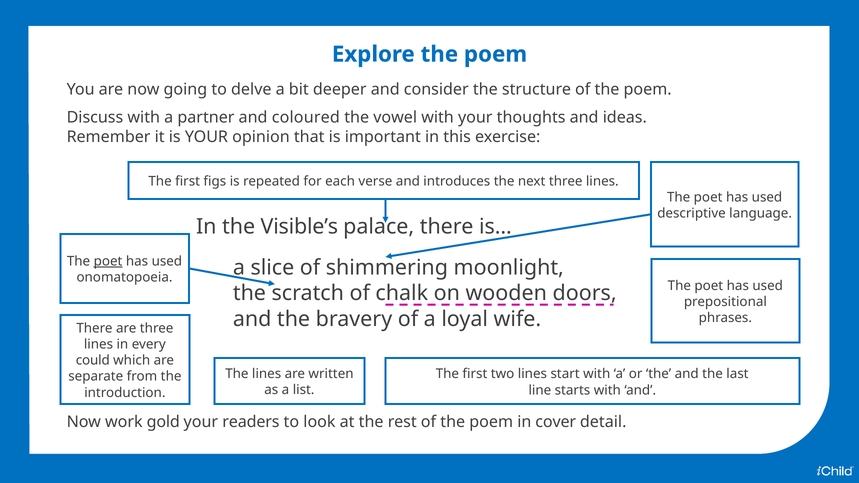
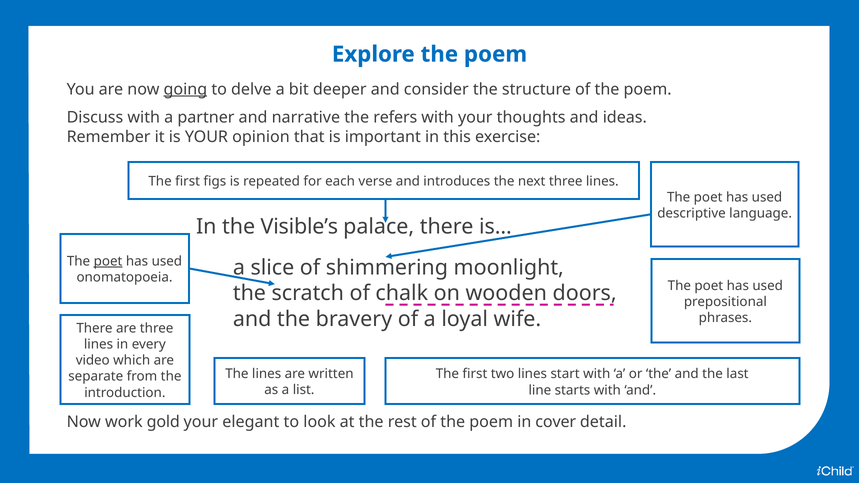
going underline: none -> present (185, 89)
coloured: coloured -> narrative (306, 118)
vowel: vowel -> refers (395, 118)
could: could -> video (93, 361)
readers: readers -> elegant (251, 422)
